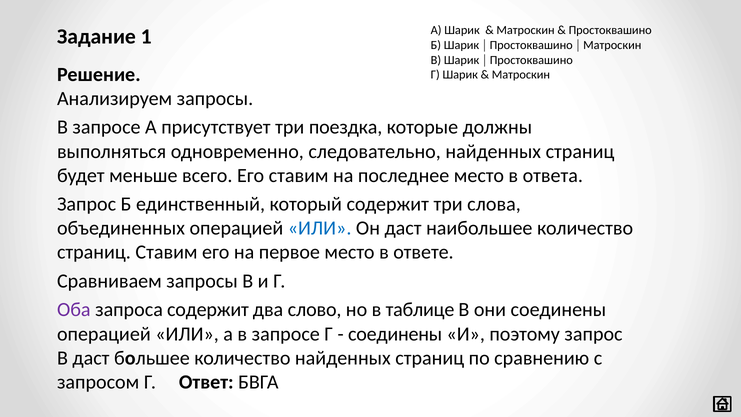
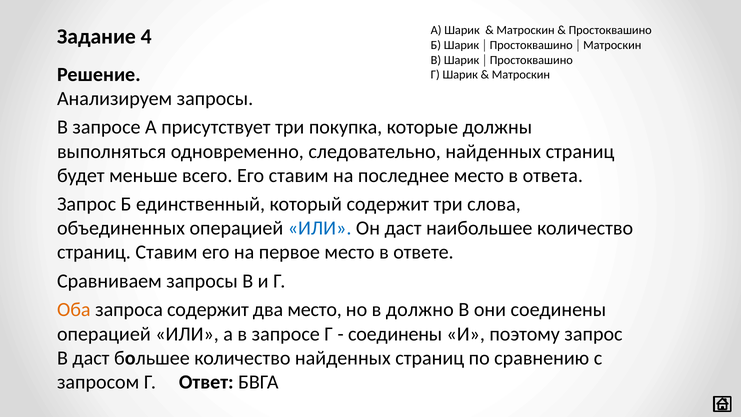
1: 1 -> 4 (146, 37)
поездка: поездка -> покупка (346, 127)
Оба colour: purple -> orange (74, 310)
два слово: слово -> место (315, 310)
таблице: таблице -> должно (420, 310)
